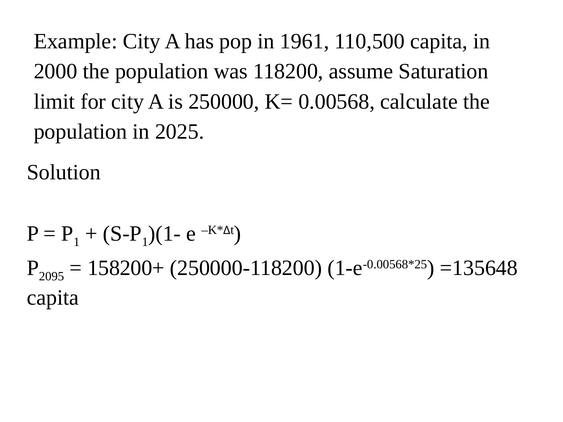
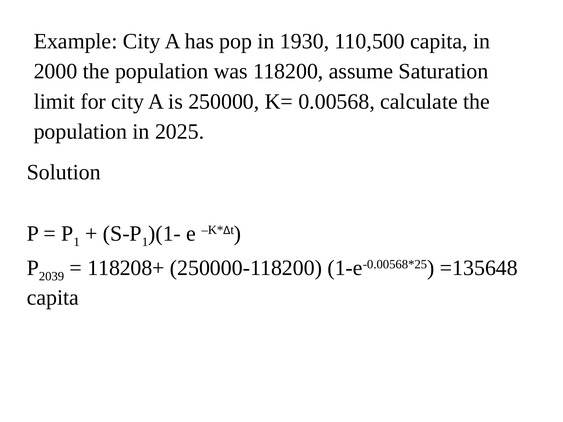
1961: 1961 -> 1930 (305, 41)
2095: 2095 -> 2039 (51, 276)
158200+: 158200+ -> 118208+ (126, 268)
